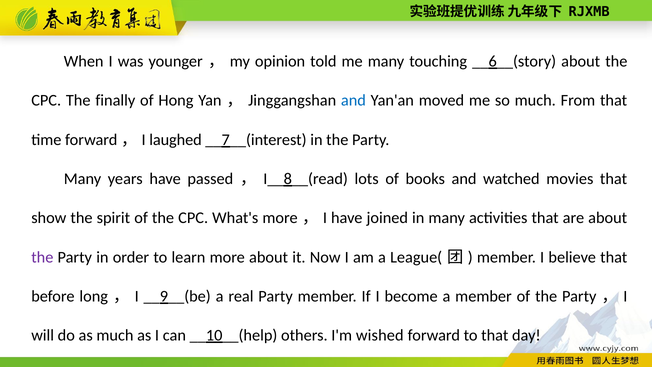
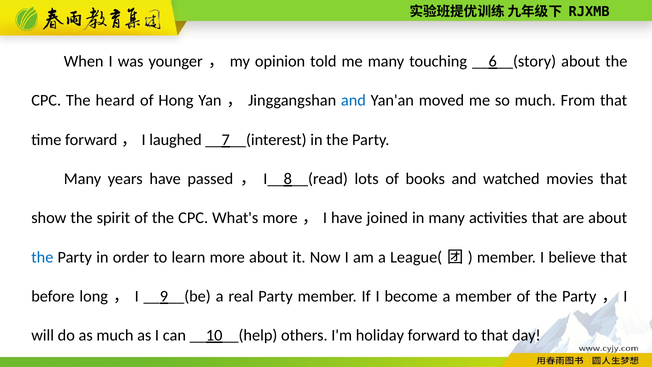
finally: finally -> heard (115, 100)
the colour: purple -> blue (42, 257)
wished: wished -> holiday (380, 335)
